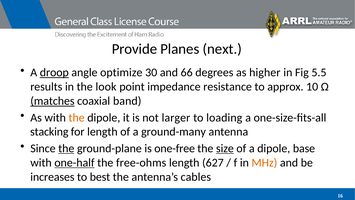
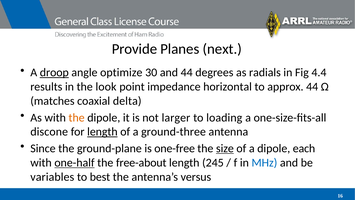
and 66: 66 -> 44 (187, 72)
higher: higher -> radials (265, 72)
5.5: 5.5 -> 4.4 (319, 72)
resistance: resistance -> horizontal (228, 87)
approx 10: 10 -> 44 (312, 87)
matches underline: present -> none (52, 101)
band: band -> delta (127, 101)
stacking: stacking -> discone (49, 132)
length underline: none -> present (102, 132)
ground-many: ground-many -> ground-three (173, 132)
the underline: present -> none (66, 148)
base: base -> each (304, 148)
free-ohms: free-ohms -> free-about (141, 162)
627: 627 -> 245 (213, 162)
MHz colour: orange -> blue (264, 162)
increases: increases -> variables (52, 177)
cables: cables -> versus (196, 177)
